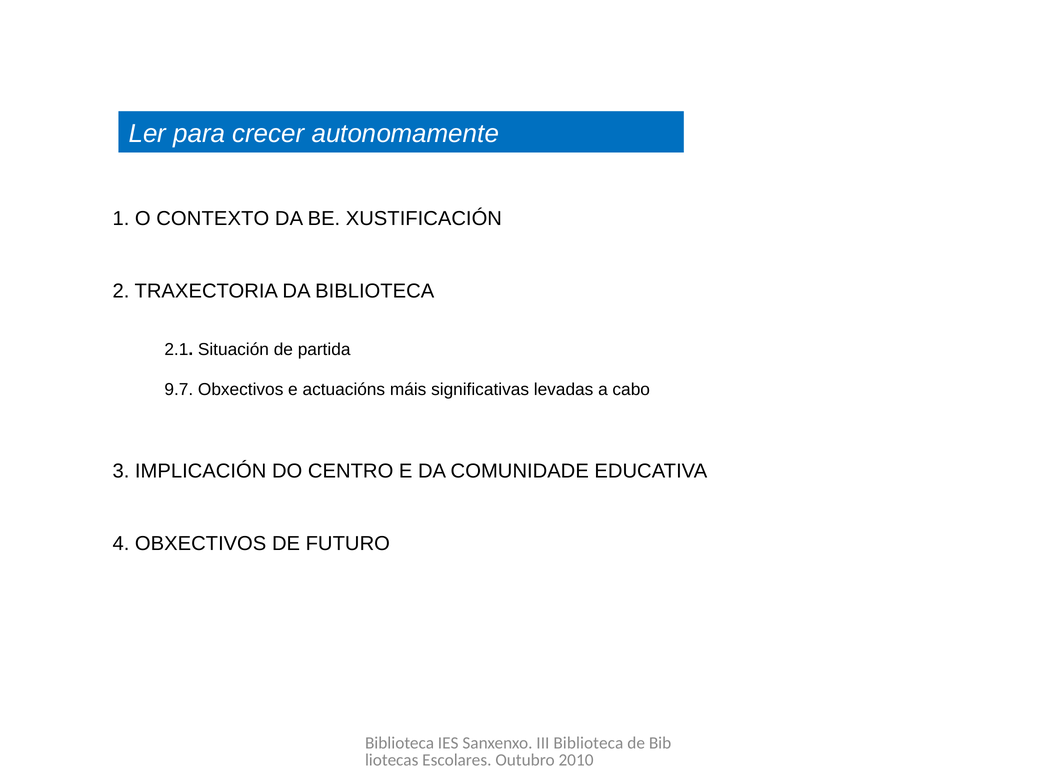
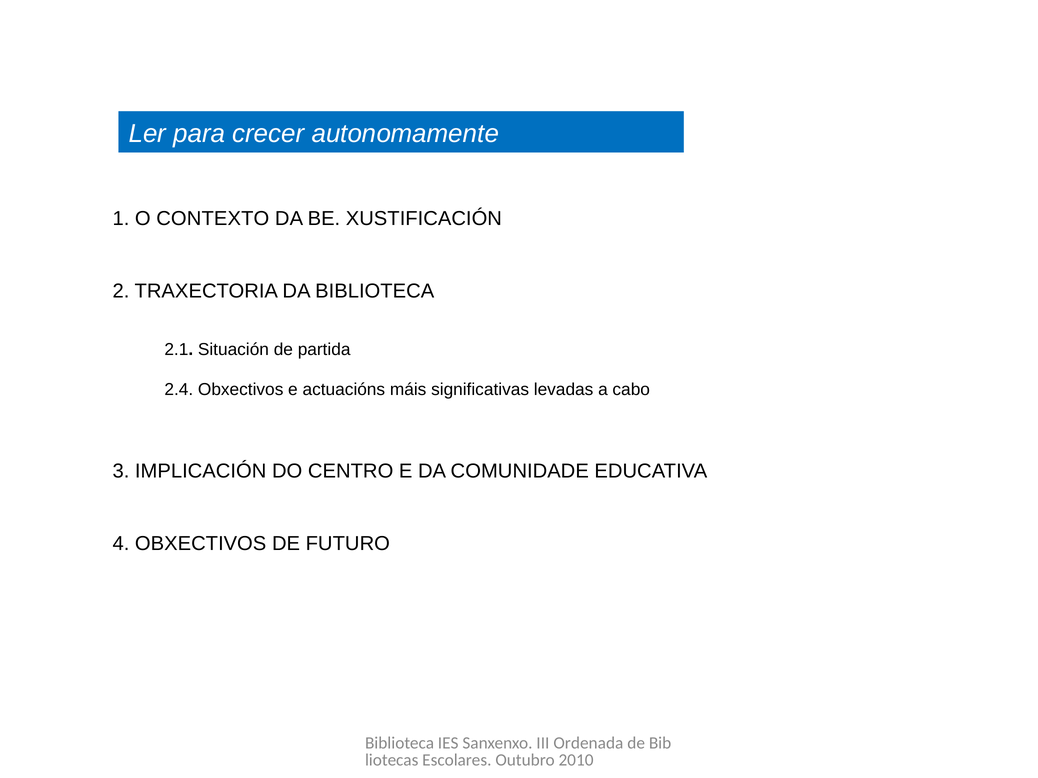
9.7: 9.7 -> 2.4 (179, 390)
III Biblioteca: Biblioteca -> Ordenada (588, 743)
